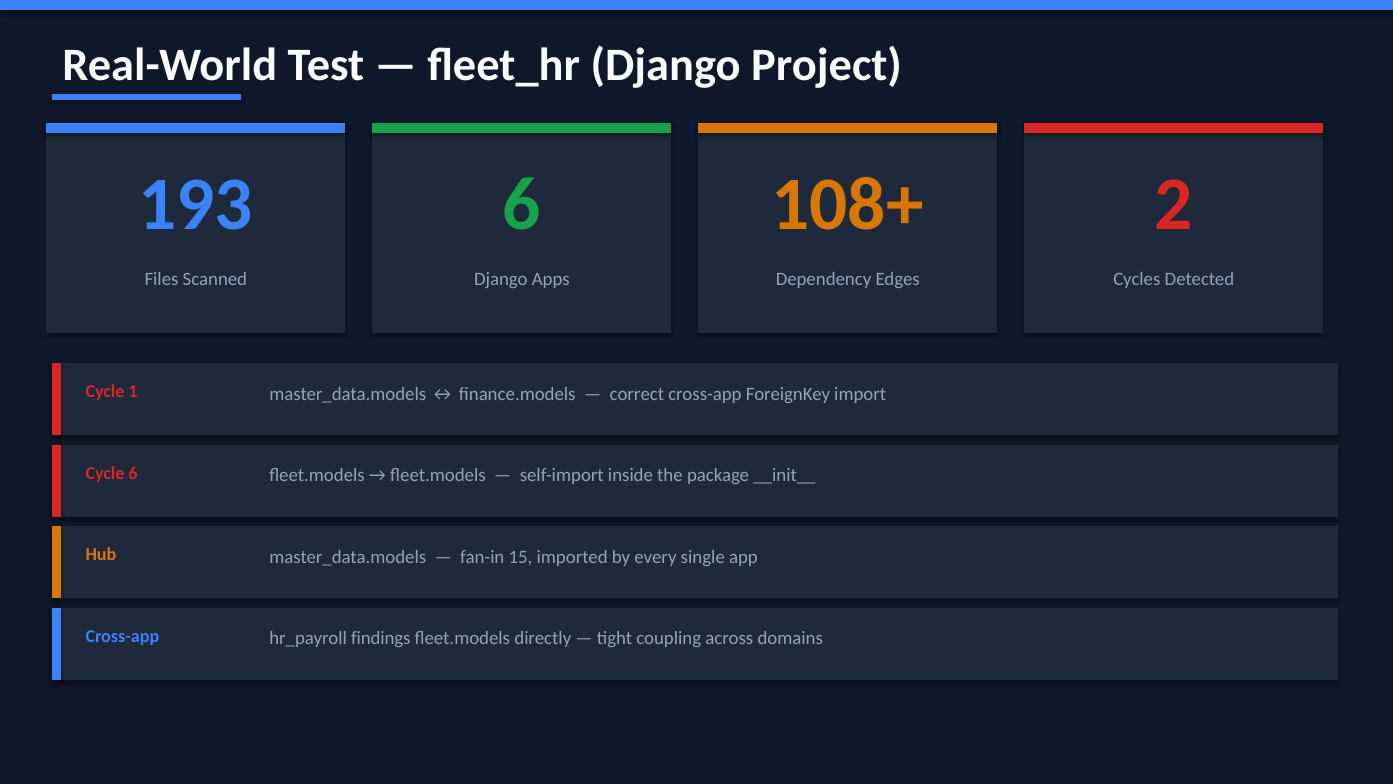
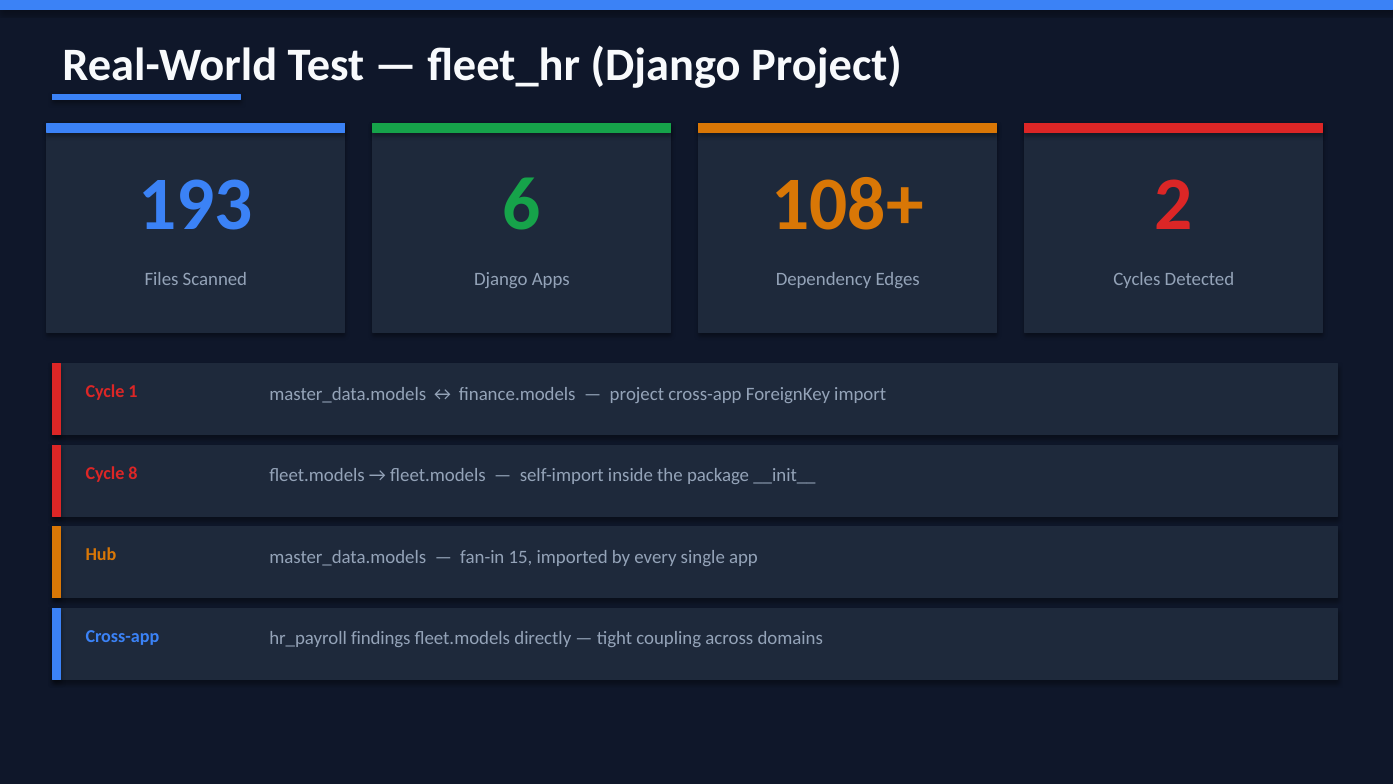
correct: correct -> project (637, 394)
Cycle 6: 6 -> 8 (133, 473)
